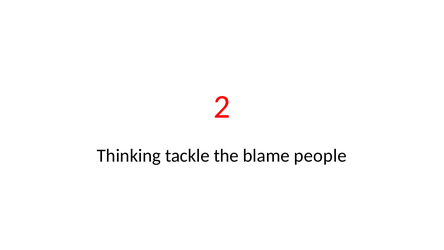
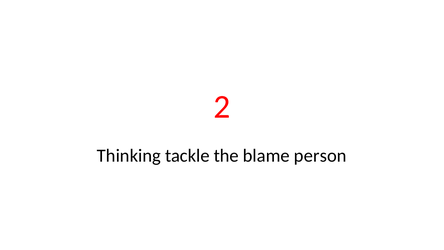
people: people -> person (320, 156)
